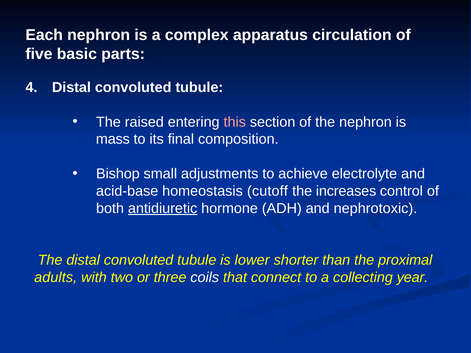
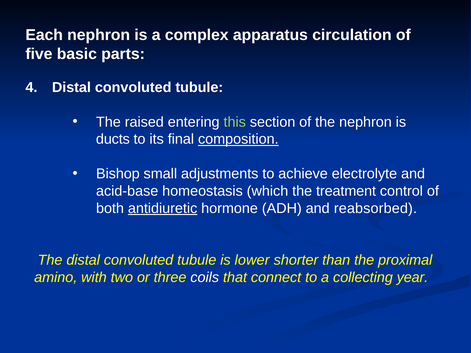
this colour: pink -> light green (235, 122)
mass: mass -> ducts (113, 139)
composition underline: none -> present (238, 139)
cutoff: cutoff -> which (268, 191)
increases: increases -> treatment (346, 191)
nephrotoxic: nephrotoxic -> reabsorbed (375, 208)
adults: adults -> amino (56, 277)
